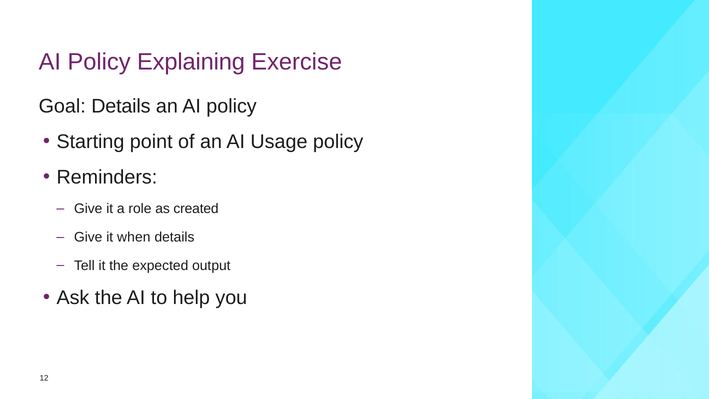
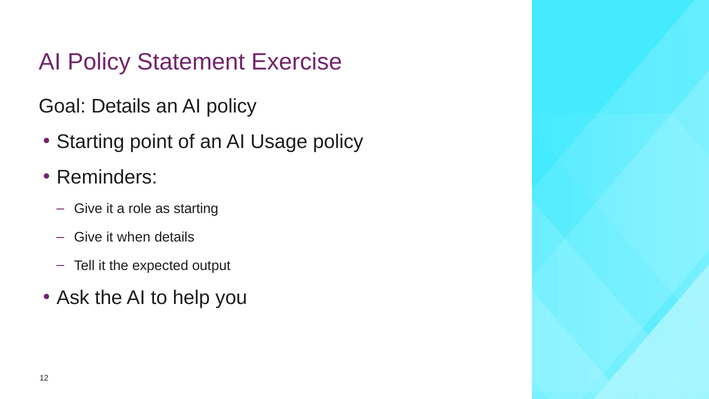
Explaining: Explaining -> Statement (191, 62)
as created: created -> starting (196, 209)
